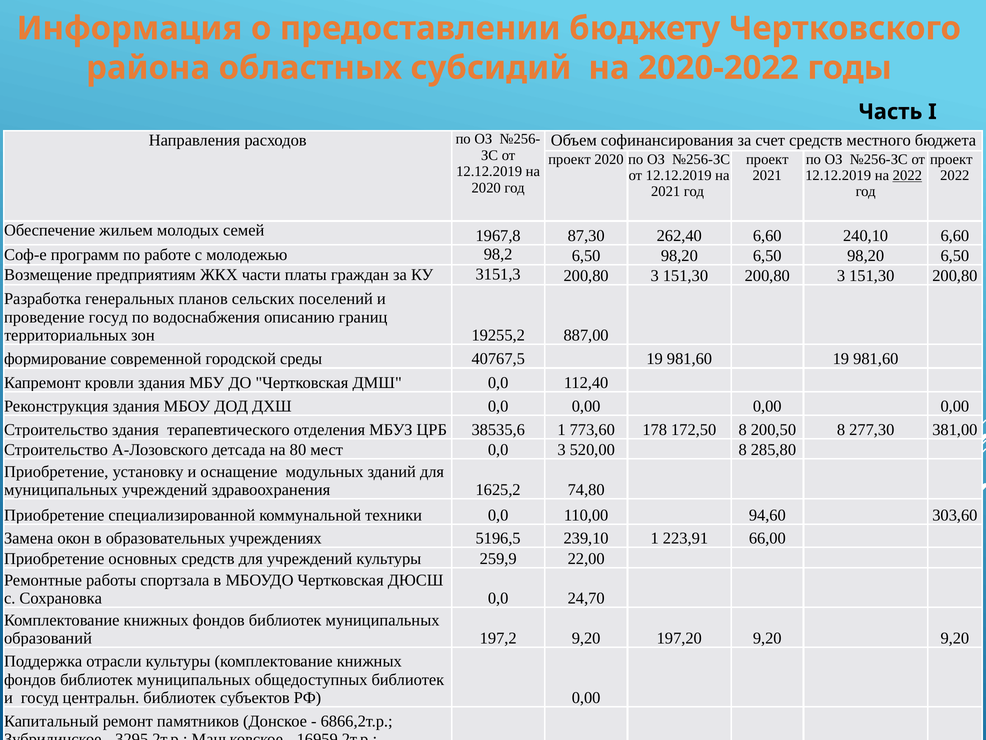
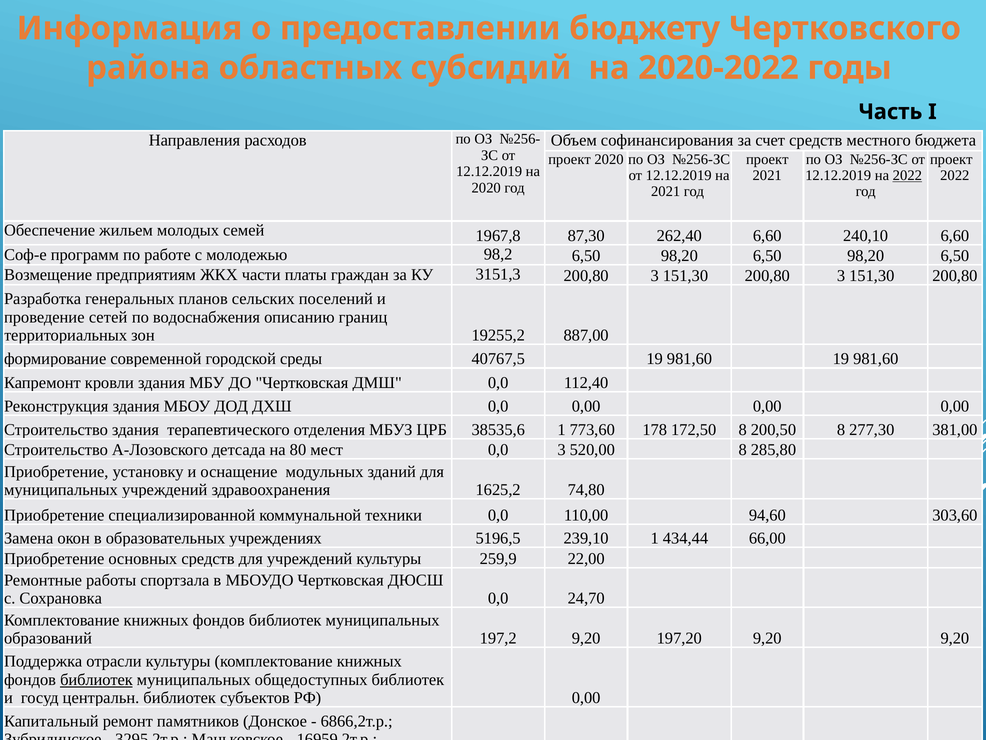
проведение госуд: госуд -> сетей (108, 317)
223,91: 223,91 -> 434,44 (686, 538)
библиотек underline: none -> present (96, 679)
